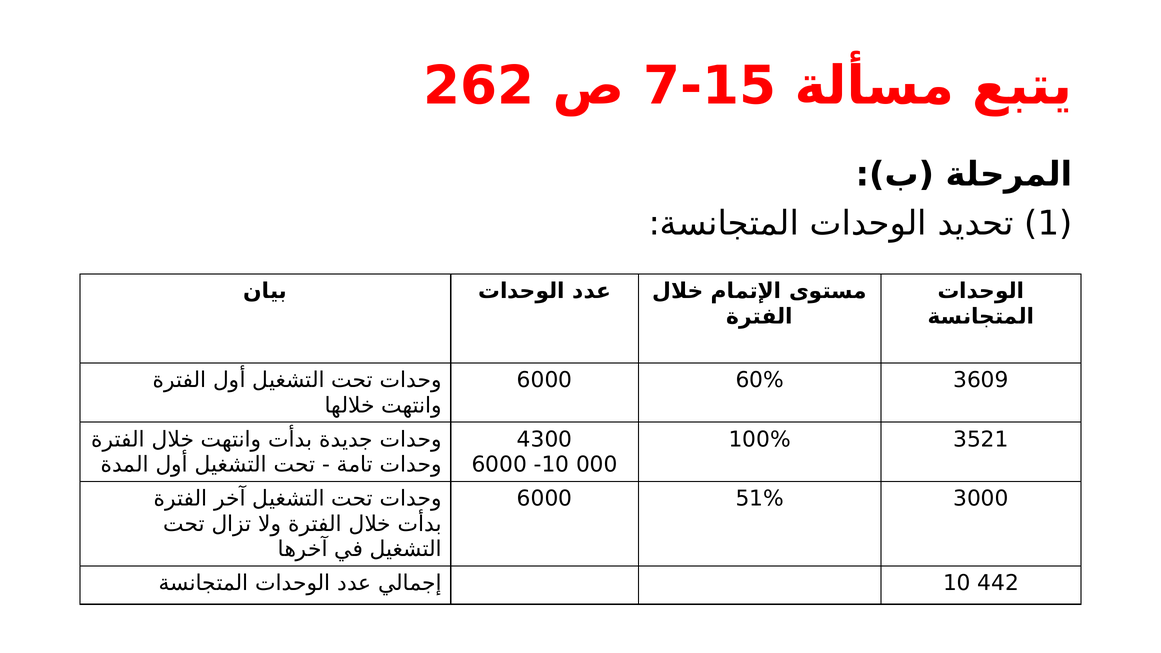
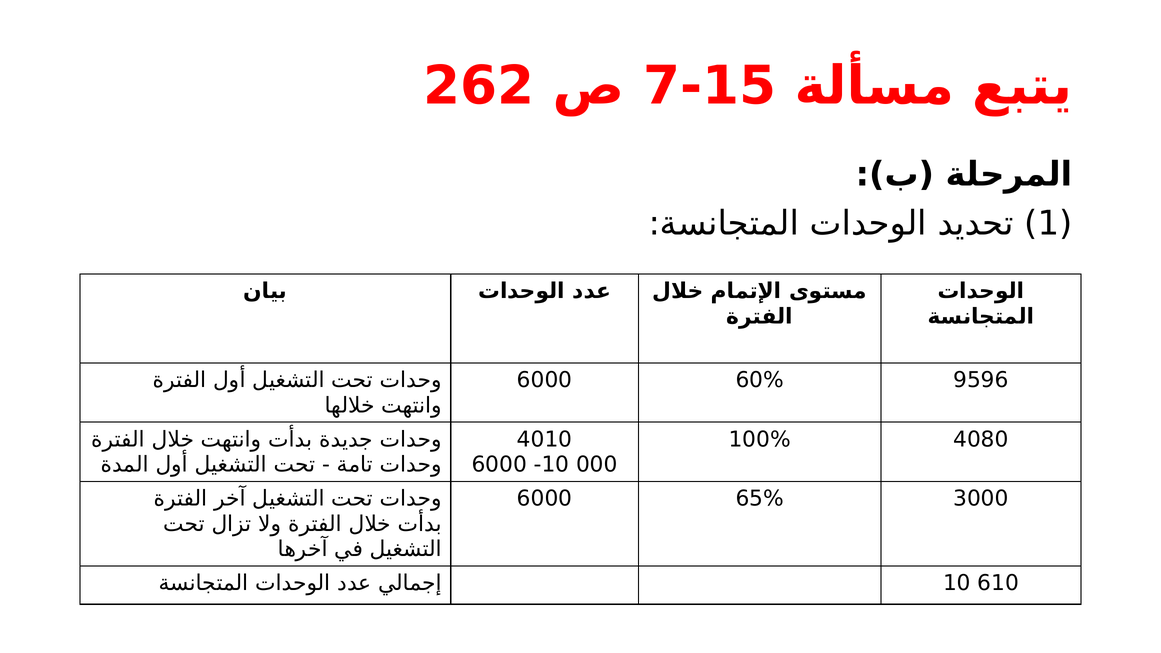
3609: 3609 -> 9596 (981, 380)
4300: 4300 -> 4010 (545, 439)
3521: 3521 -> 4080 (981, 439)
51%: 51% -> 65% (760, 499)
442: 442 -> 610 (998, 583)
